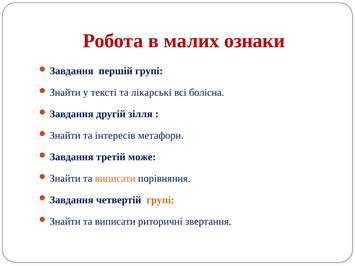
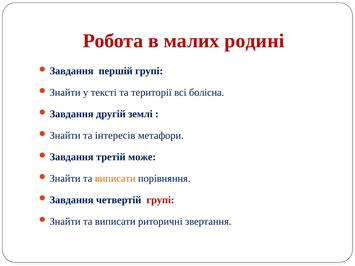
ознаки: ознаки -> родині (254, 41)
лікарські: лікарські -> території (151, 93)
зілля: зілля -> землі (140, 114)
групі colour: orange -> red (160, 200)
